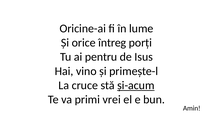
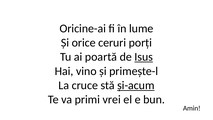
întreg: întreg -> ceruri (112, 43)
pentru: pentru -> poartă (101, 57)
Isus underline: none -> present (144, 57)
